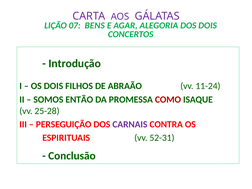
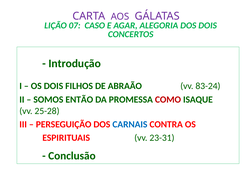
BENS: BENS -> CASO (95, 26)
11-24: 11-24 -> 83-24 (208, 86)
CARNAIS colour: purple -> blue (130, 124)
52-31: 52-31 -> 23-31 (162, 138)
